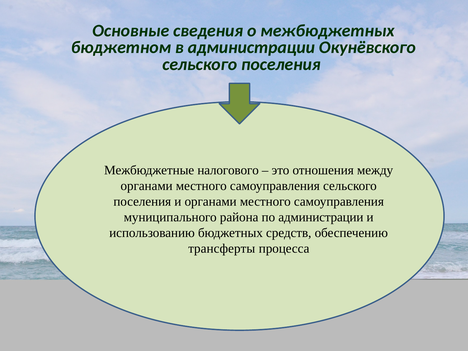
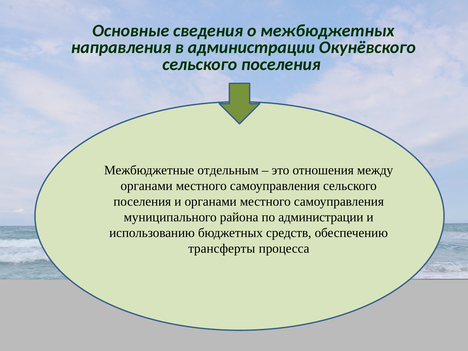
бюджетном: бюджетном -> направления (121, 47)
налогового: налогового -> отдельным (228, 170)
